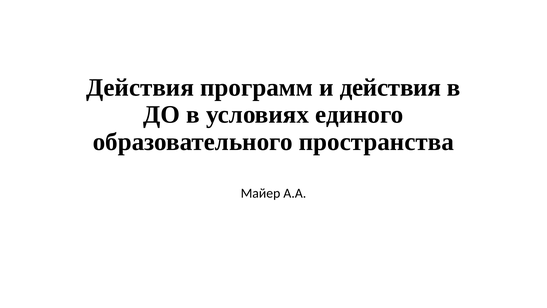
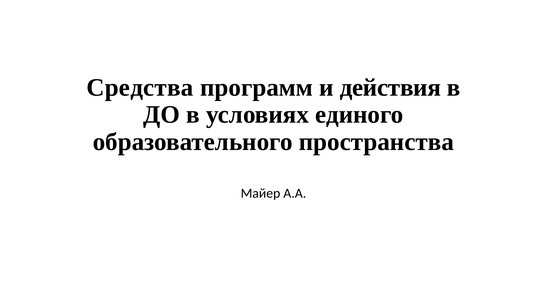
Действия: Действия -> Средства (140, 87)
